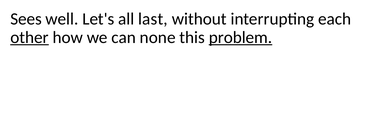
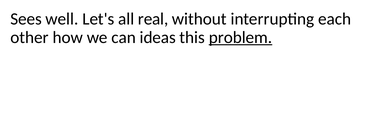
last: last -> real (153, 19)
other underline: present -> none (30, 37)
none: none -> ideas (158, 37)
